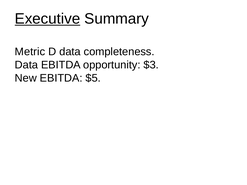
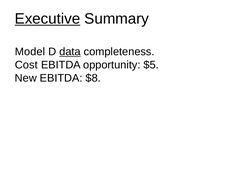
Metric: Metric -> Model (30, 52)
data underline: none -> present (70, 52)
Data: Data -> Cost (26, 65)
$3: $3 -> $5 (151, 65)
$5: $5 -> $8 (93, 78)
